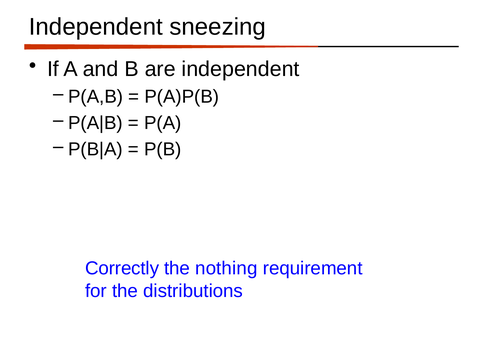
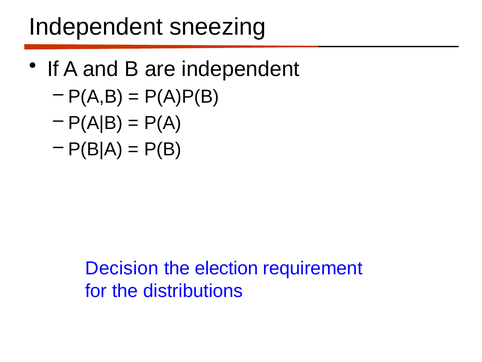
Correctly: Correctly -> Decision (122, 268)
nothing: nothing -> election (227, 268)
